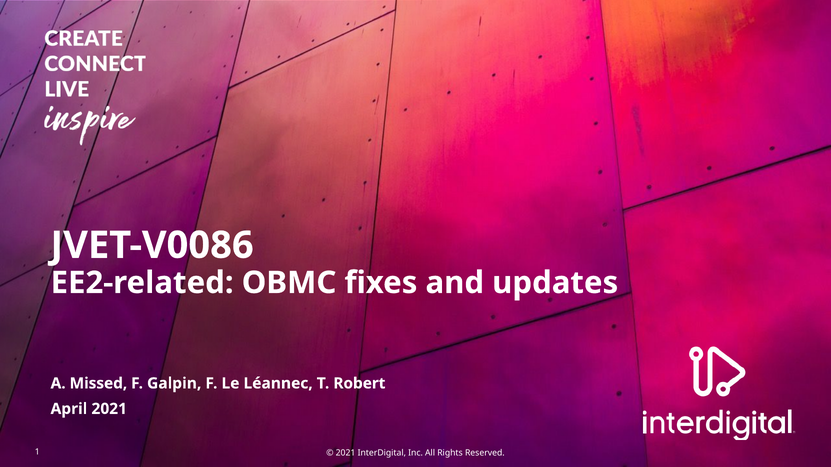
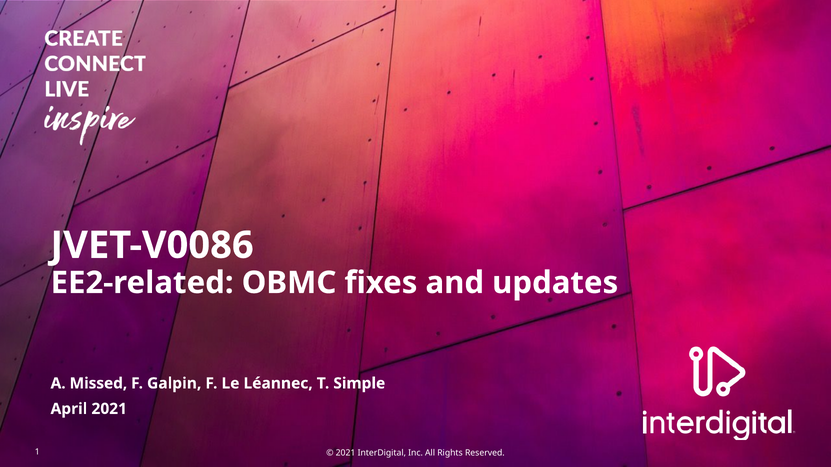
Robert: Robert -> Simple (359, 384)
